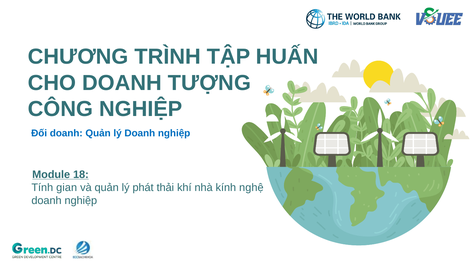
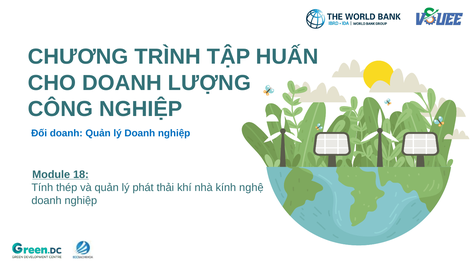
TƯỢNG: TƯỢNG -> LƯỢNG (209, 83)
gian: gian -> thép (67, 187)
